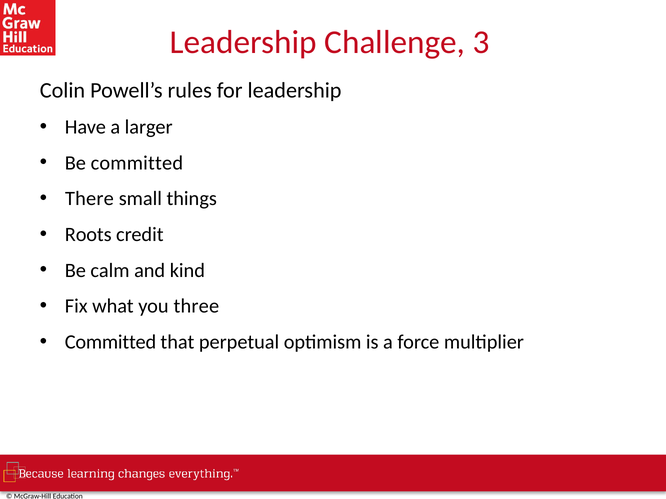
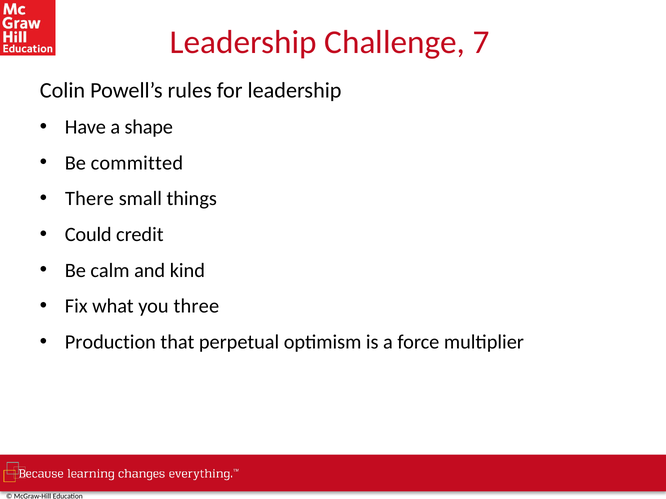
3: 3 -> 7 (481, 42)
larger: larger -> shape (149, 127)
Roots: Roots -> Could (88, 235)
Committed: Committed -> Production (110, 342)
